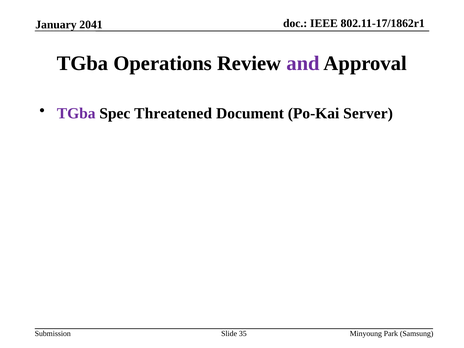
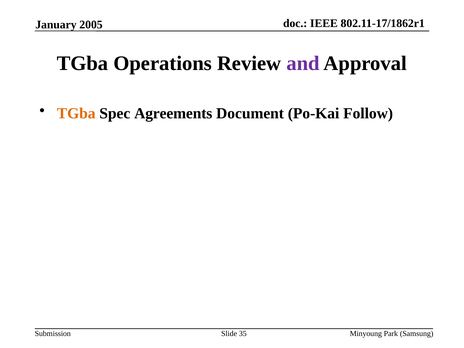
2041: 2041 -> 2005 (91, 25)
TGba colour: purple -> orange (76, 113)
Threatened: Threatened -> Agreements (173, 113)
Server: Server -> Follow (368, 113)
